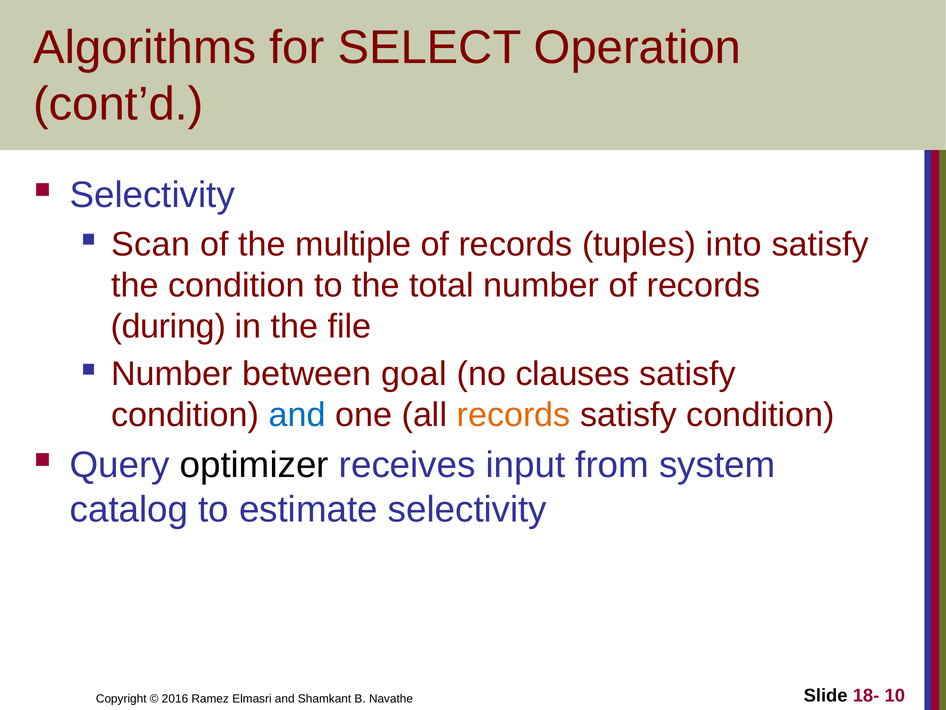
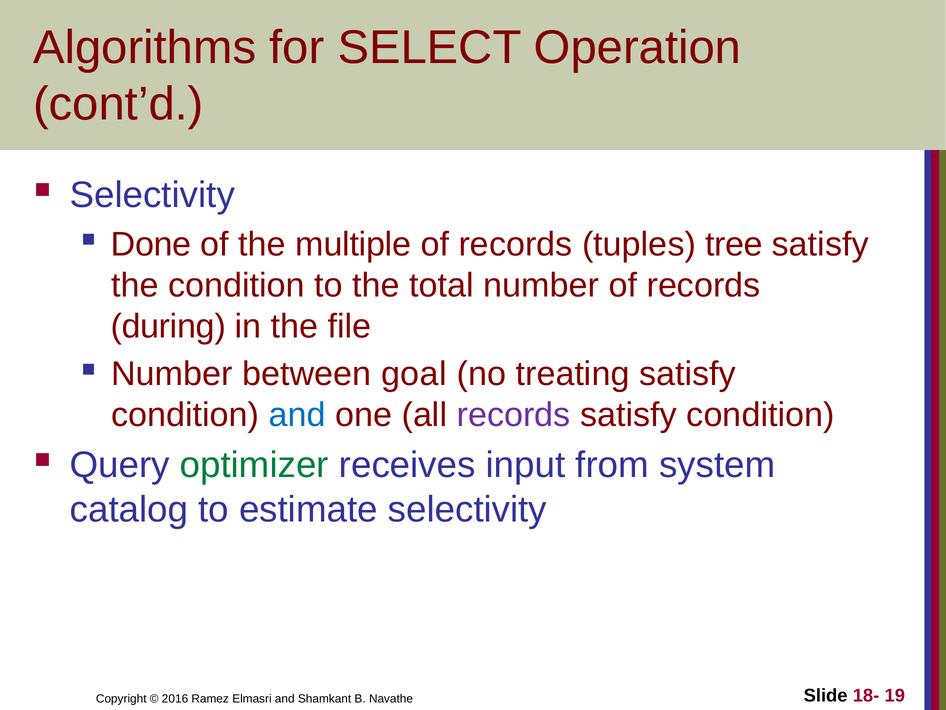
Scan: Scan -> Done (151, 244)
into: into -> tree (734, 244)
clauses: clauses -> treating (573, 374)
records colour: orange -> purple (514, 415)
optimizer colour: black -> green (254, 465)
10: 10 -> 19 (895, 695)
